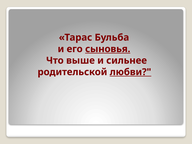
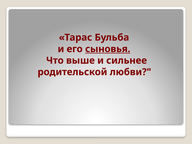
любви underline: present -> none (130, 72)
